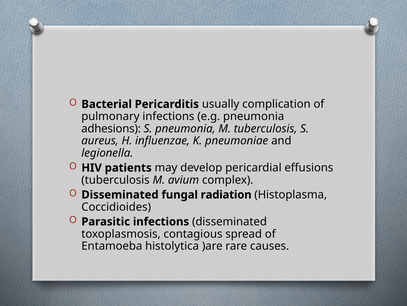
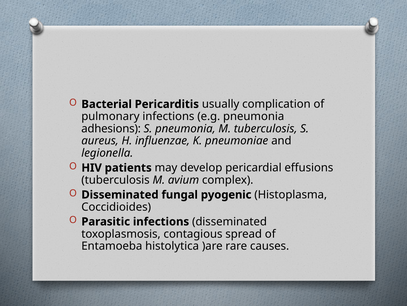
radiation: radiation -> pyogenic (226, 194)
